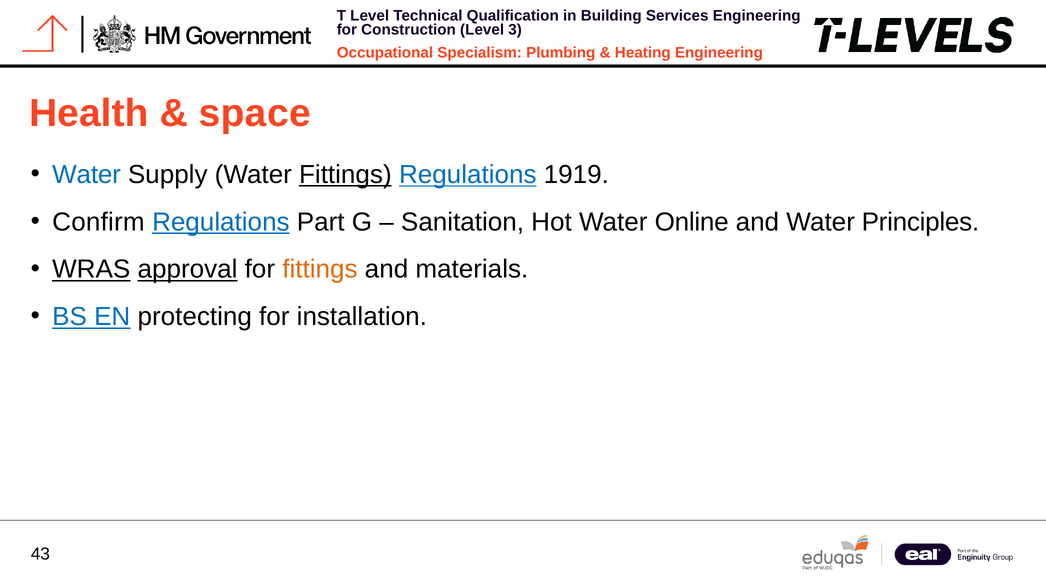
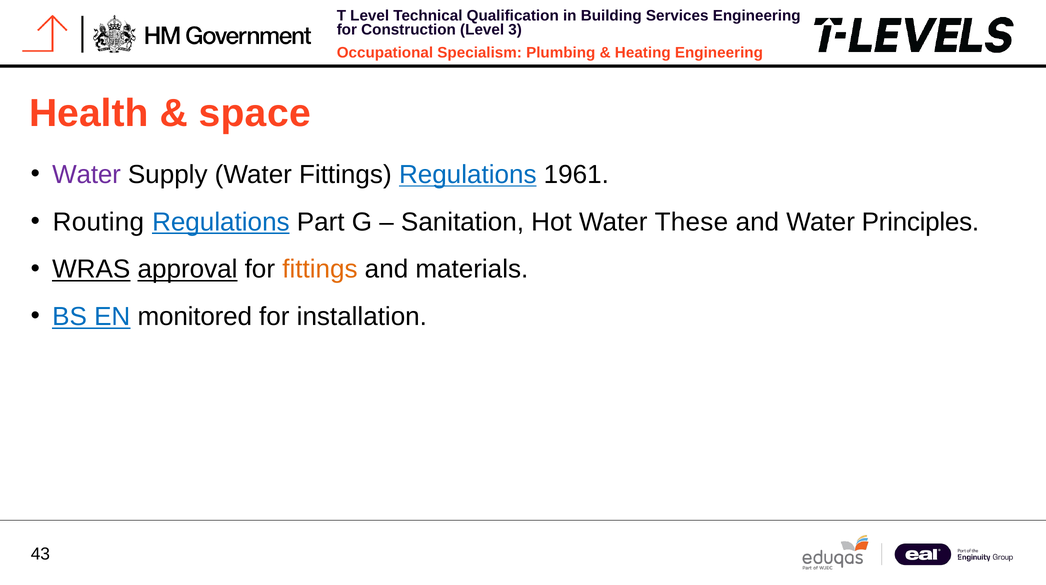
Water colour: blue -> purple (87, 174)
Fittings underline: present -> none (345, 174)
1919: 1919 -> 1961 (576, 174)
Confirm: Confirm -> Routing (98, 222)
Online: Online -> These (691, 222)
protecting: protecting -> monitored (195, 317)
